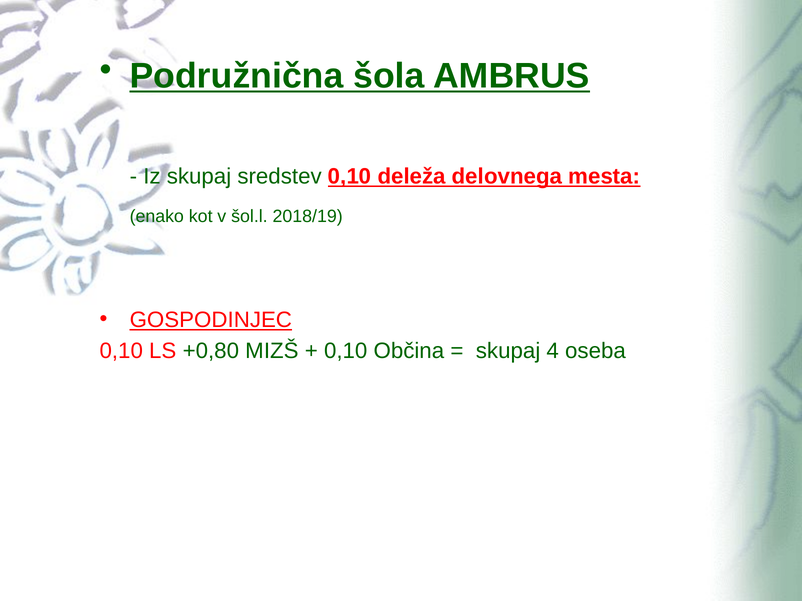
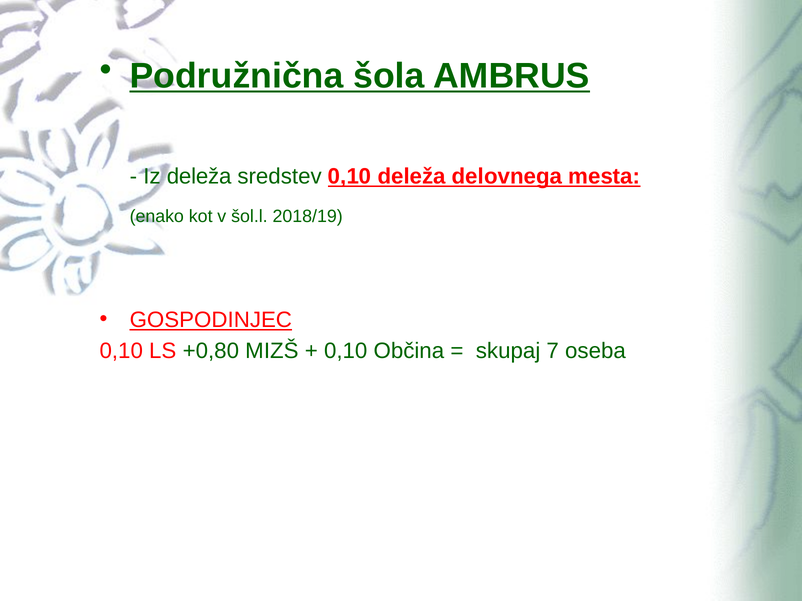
Iz skupaj: skupaj -> deleža (199, 177)
4: 4 -> 7 (553, 351)
